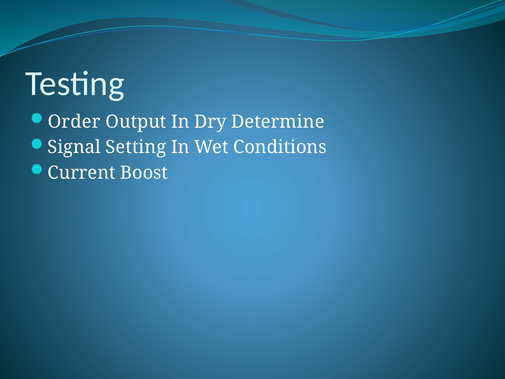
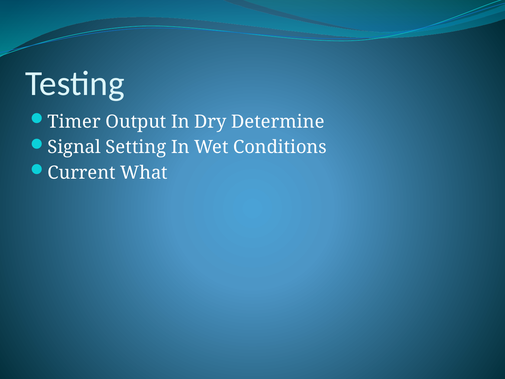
Order: Order -> Timer (74, 122)
Boost: Boost -> What (144, 173)
